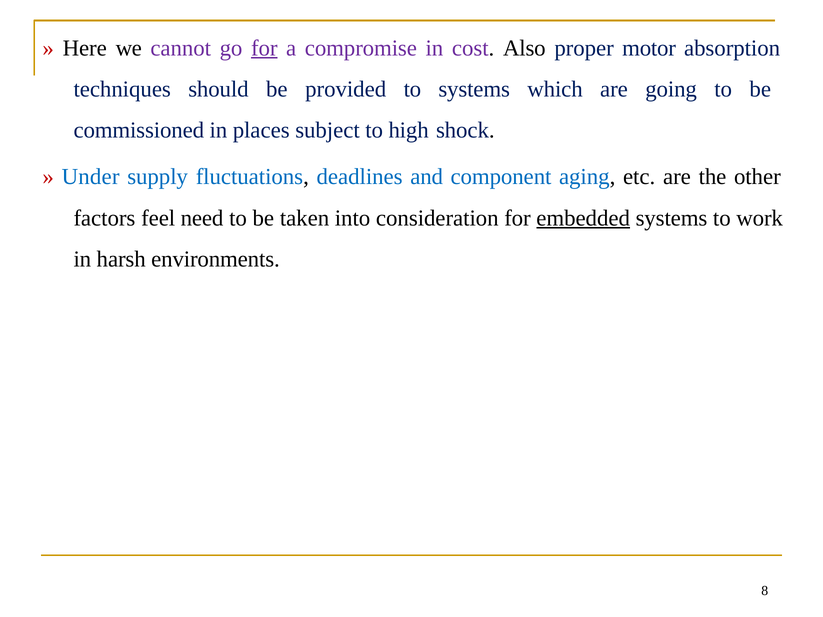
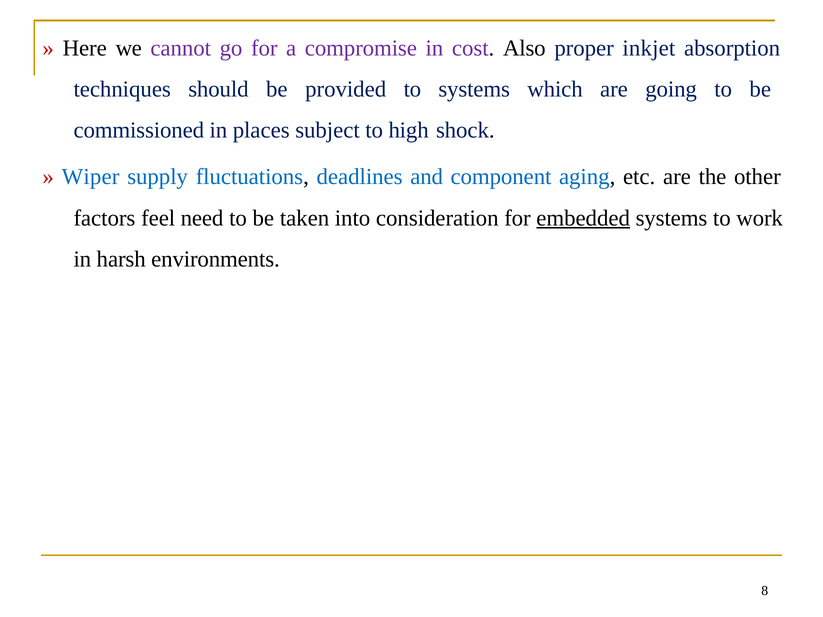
for underline: present -> none (264, 48)
motor: motor -> inkjet (649, 48)
Under: Under -> Wiper (91, 177)
